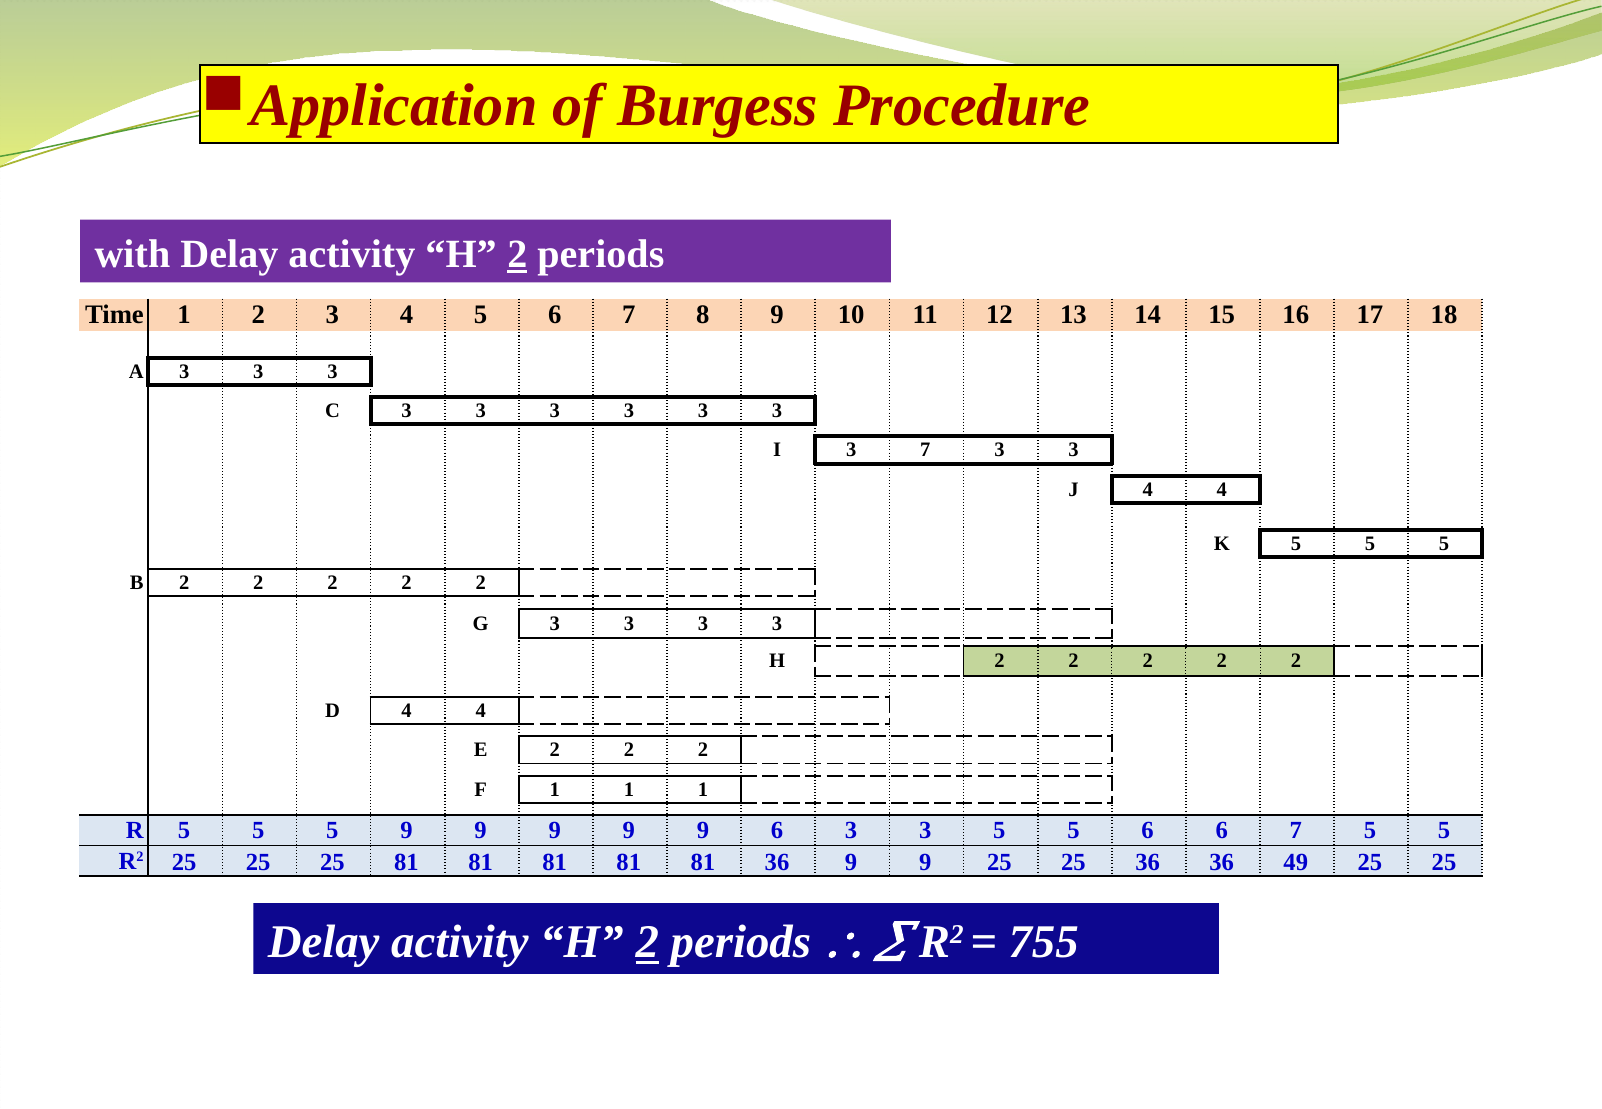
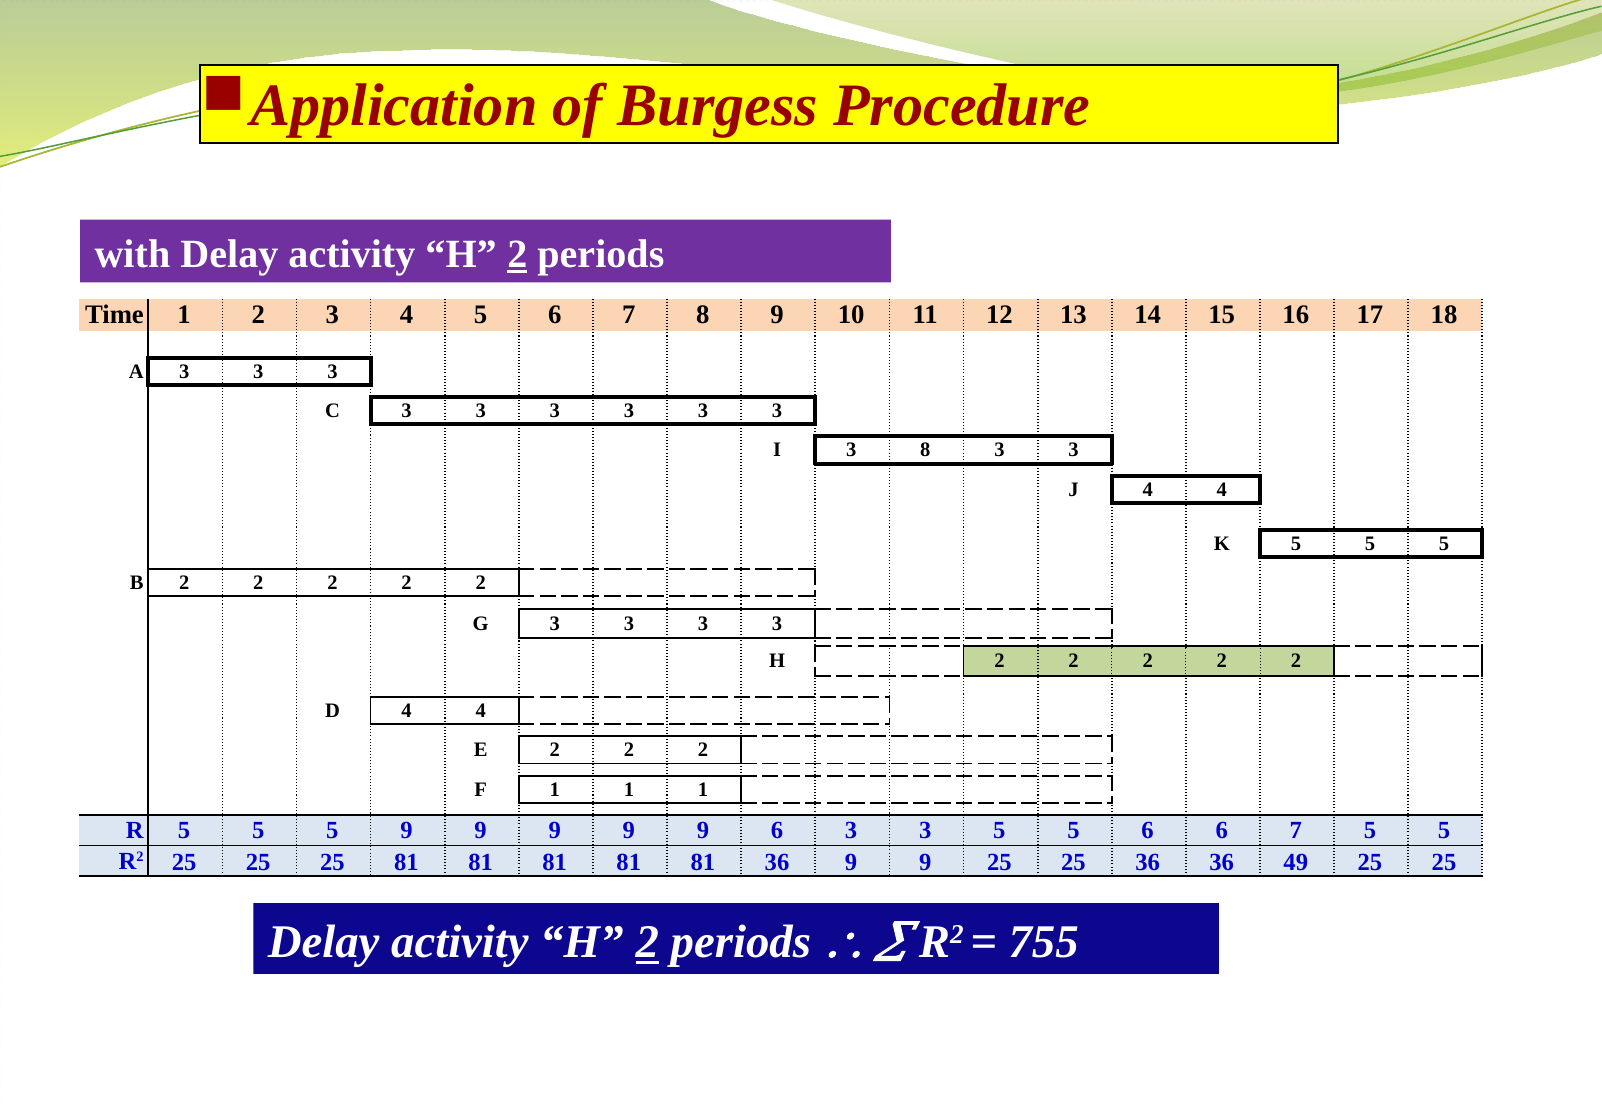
3 7: 7 -> 8 (925, 450)
